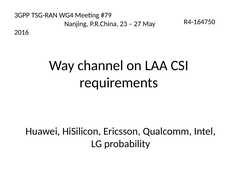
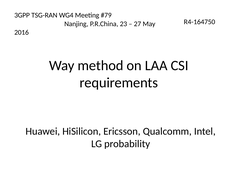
channel: channel -> method (100, 65)
